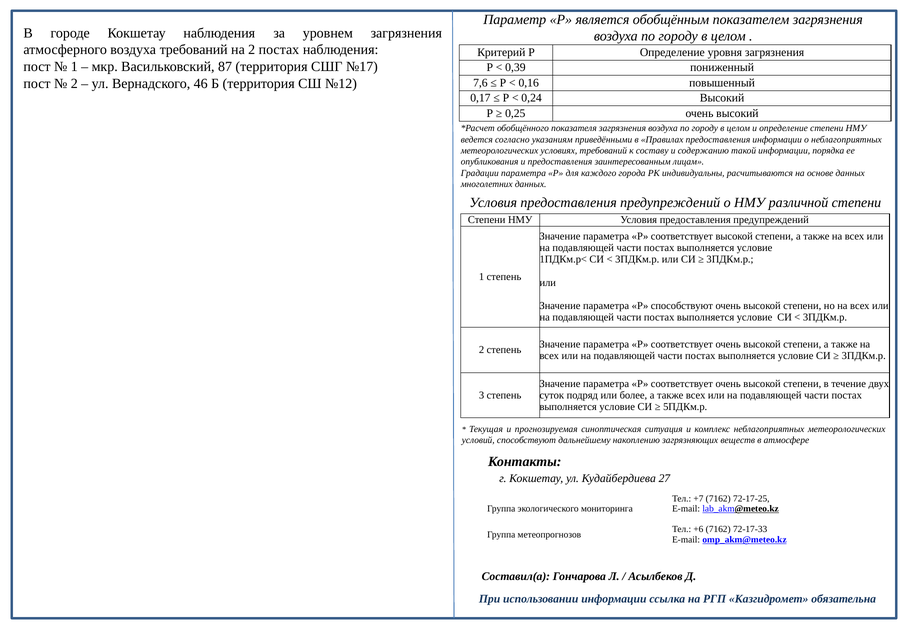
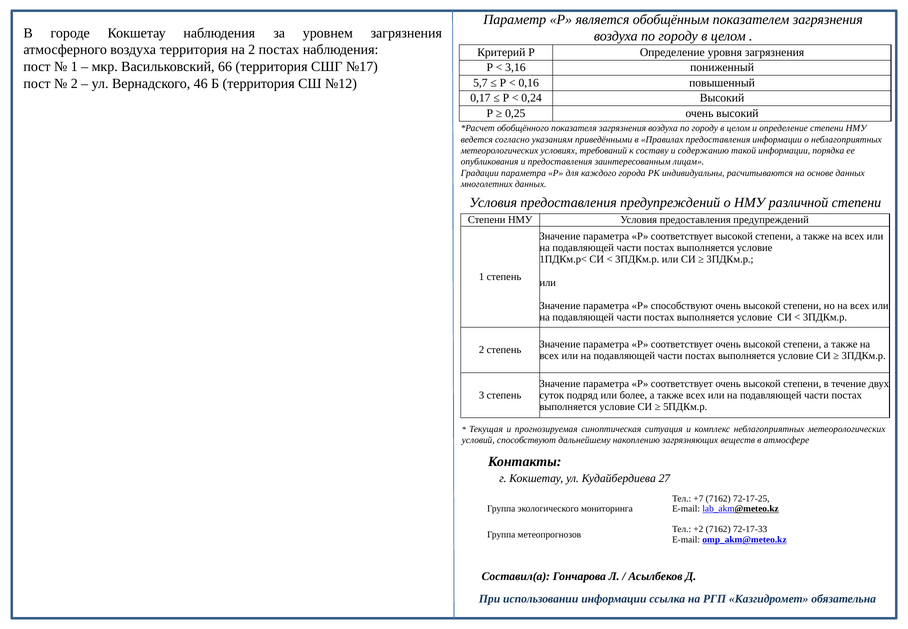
воздуха требований: требований -> территория (194, 50)
87: 87 -> 66 (225, 67)
0,39: 0,39 -> 3,16 (515, 67)
7,6: 7,6 -> 5,7 (480, 83)
+6: +6 -> +2 (698, 529)
